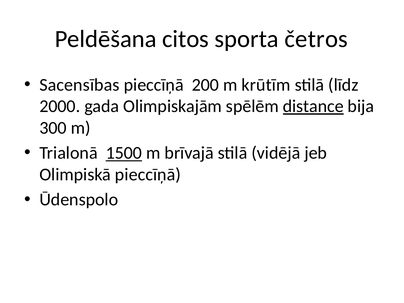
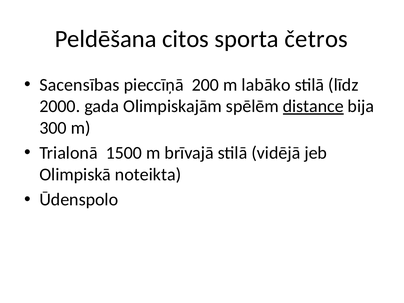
krūtīm: krūtīm -> labāko (266, 85)
1500 underline: present -> none (124, 153)
Olimpiskā pieccīņā: pieccīņā -> noteikta (148, 175)
